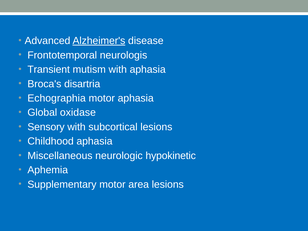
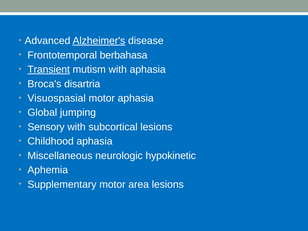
neurologis: neurologis -> berbahasa (124, 55)
Transient underline: none -> present (49, 70)
Echographia: Echographia -> Visuospasial (57, 98)
oxidase: oxidase -> jumping (78, 113)
